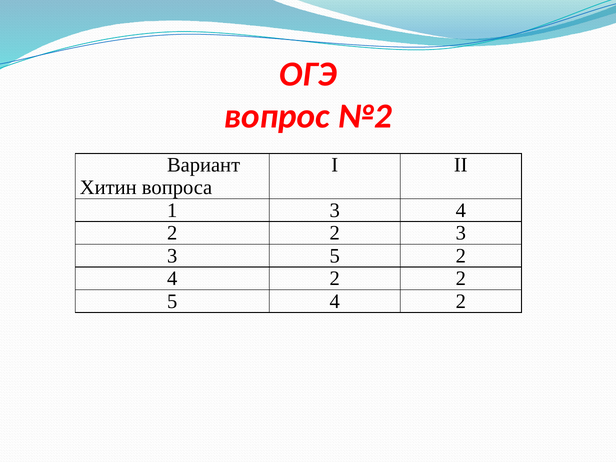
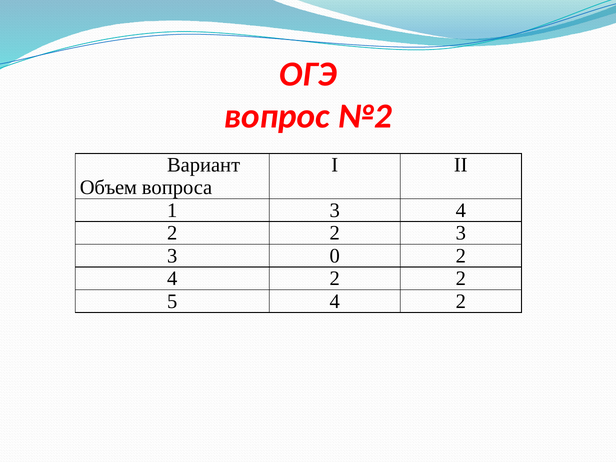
Хитин: Хитин -> Объем (108, 188)
3 5: 5 -> 0 (335, 256)
